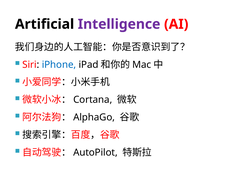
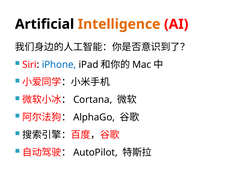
Intelligence colour: purple -> orange (119, 24)
